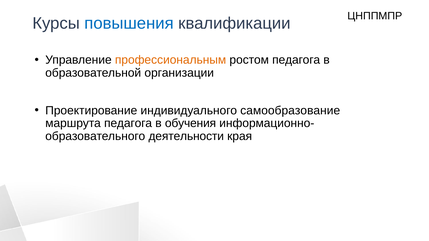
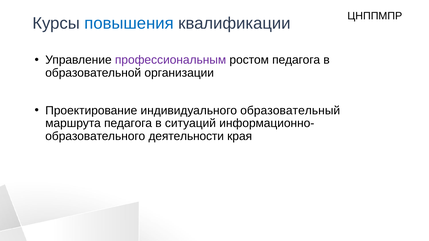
профессиональным colour: orange -> purple (171, 60)
самообразование: самообразование -> образовательный (290, 111)
обучения: обучения -> ситуаций (190, 123)
